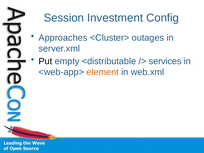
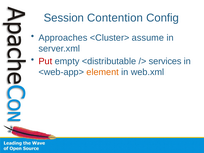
Investment: Investment -> Contention (115, 18)
outages: outages -> assume (148, 38)
Put colour: black -> red (45, 61)
